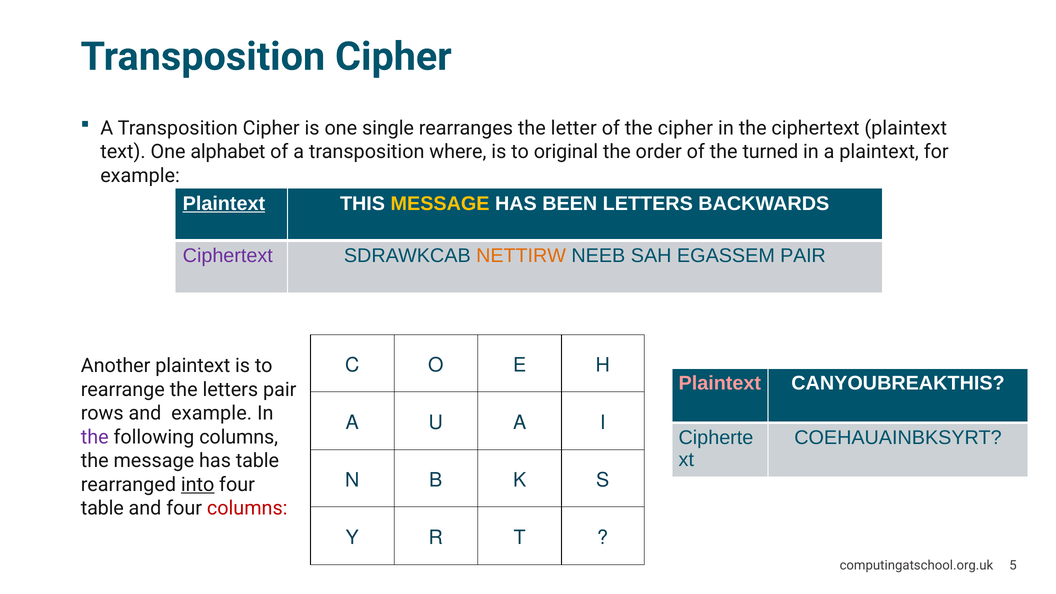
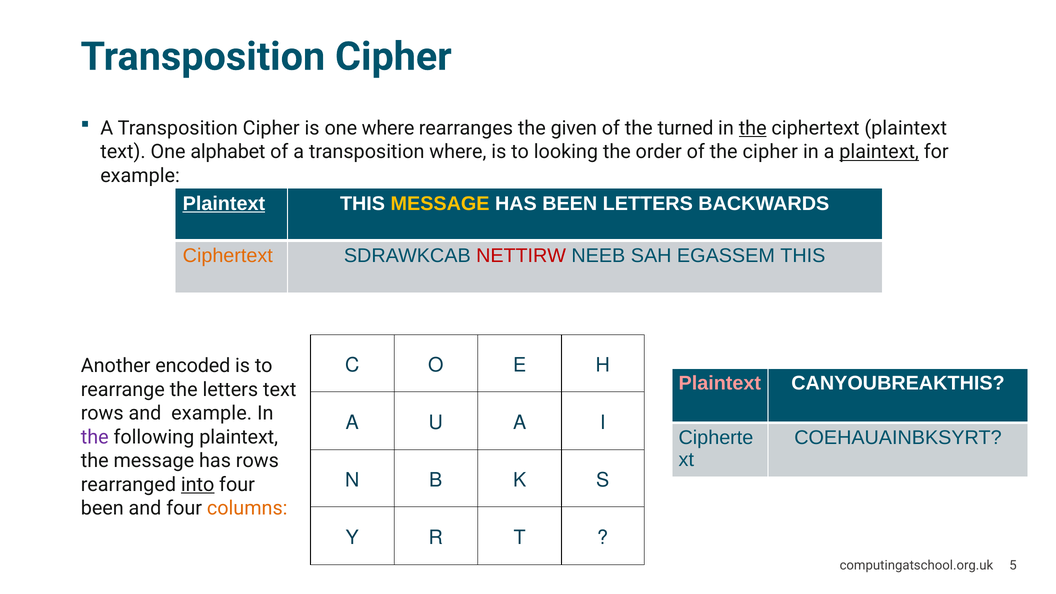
one single: single -> where (388, 128)
letter: letter -> given (574, 128)
the cipher: cipher -> turned (685, 128)
the underline: none -> present (753, 128)
original: original -> looking (566, 152)
the turned: turned -> cipher (770, 152)
plaintext underline: none -> present (879, 152)
Ciphertext colour: purple -> orange (228, 256)
NETTIRW colour: orange -> red (521, 256)
EGASSEM PAIR: PAIR -> THIS (803, 256)
Another plaintext: plaintext -> encoded (193, 366)
letters pair: pair -> text (280, 389)
following columns: columns -> plaintext (239, 437)
has table: table -> rows (257, 461)
table: table -> been (102, 508)
columns colour: red -> orange (247, 508)
